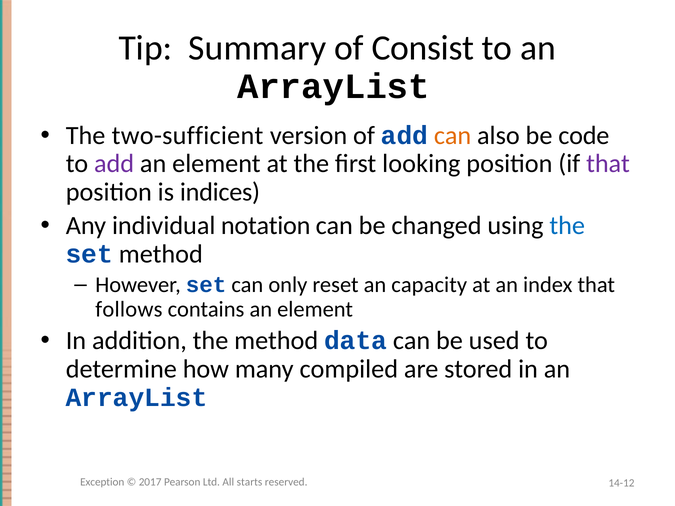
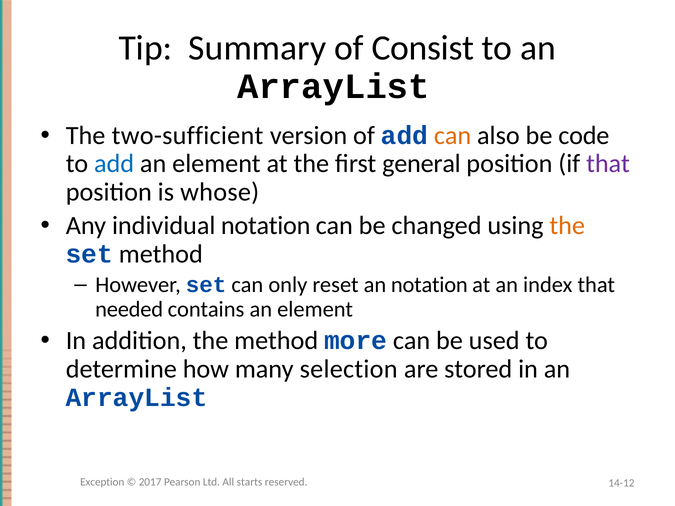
add colour: purple -> blue (114, 164)
looking: looking -> general (421, 164)
indices: indices -> whose (220, 192)
the colour: blue -> orange (567, 226)
an capacity: capacity -> notation (429, 285)
follows: follows -> needed (129, 309)
data: data -> more (356, 341)
compiled: compiled -> selection (349, 369)
